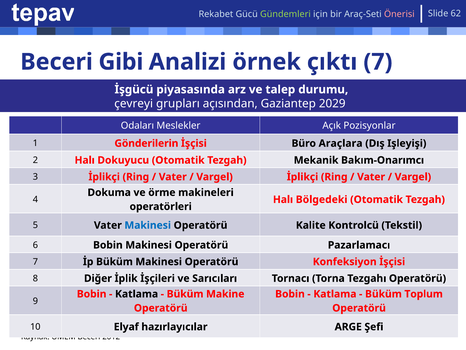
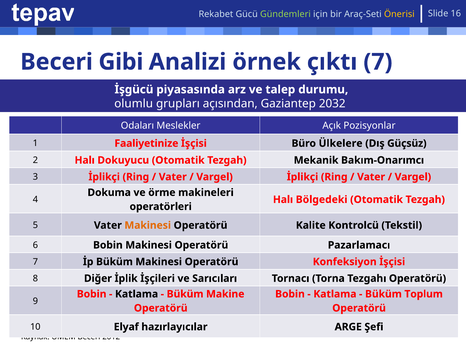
Önerisi colour: pink -> yellow (399, 14)
62: 62 -> 16 (456, 14)
çevreyi: çevreyi -> olumlu (134, 103)
2029: 2029 -> 2032 (332, 103)
Gönderilerin: Gönderilerin -> Faaliyetinize (146, 143)
Araçlara: Araçlara -> Ülkelere (341, 143)
Işleyişi: Işleyişi -> Güçsüz (407, 143)
Makinesi colour: blue -> orange (148, 225)
